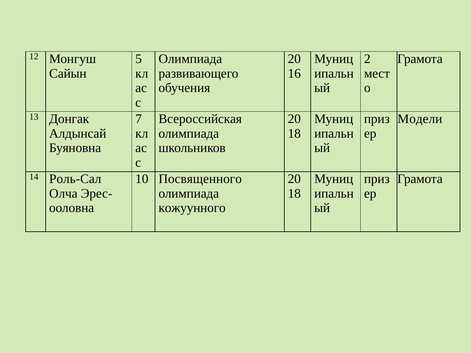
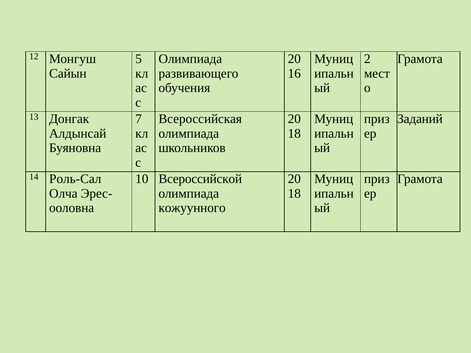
Модели: Модели -> Заданий (420, 119)
Посвященного: Посвященного -> Всероссийской (200, 179)
